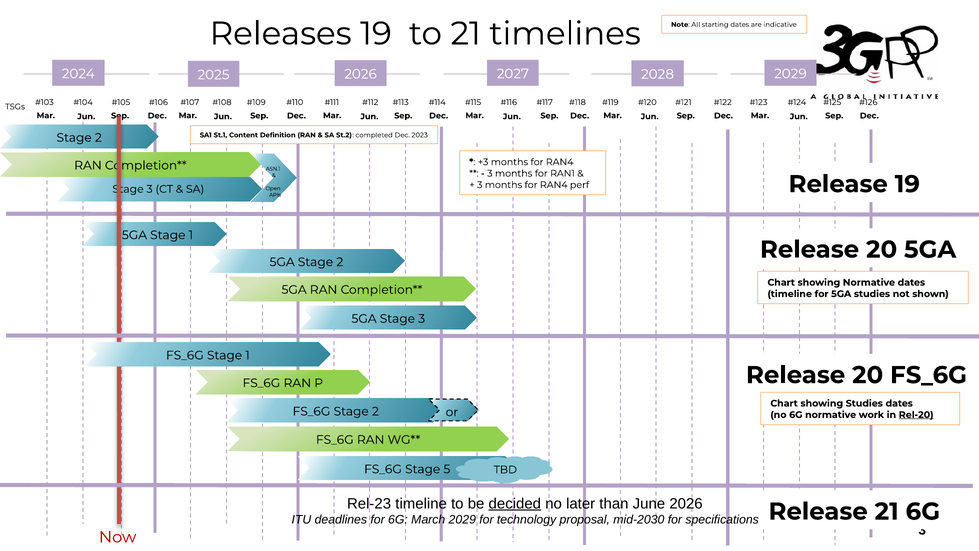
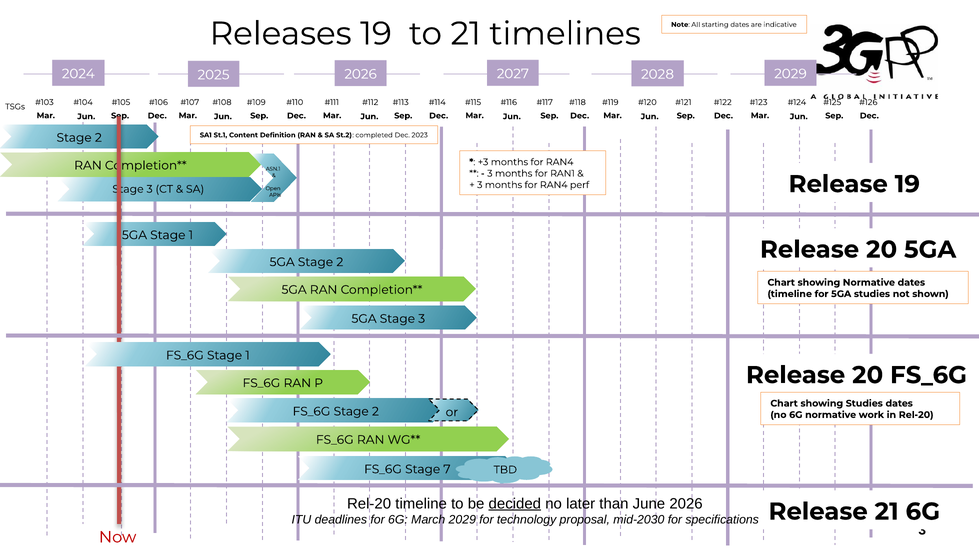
Rel-20 underline: present -> none (916, 415)
5: 5 -> 7 (447, 469)
Rel-23: Rel-23 -> Rel-20 (369, 503)
